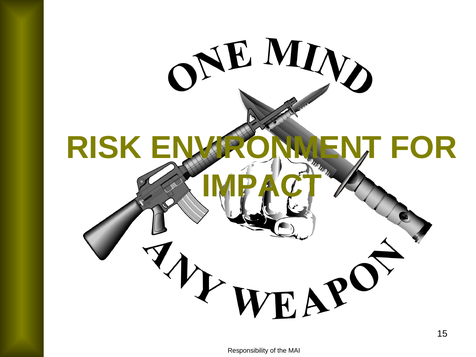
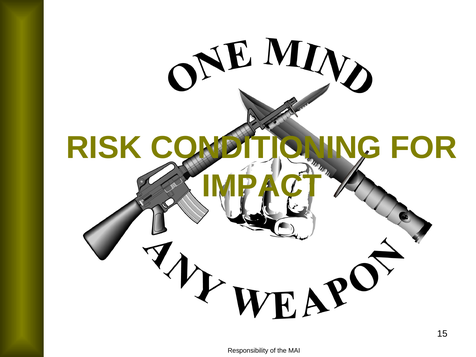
ENVIRONMENT: ENVIRONMENT -> CONDITIONING (266, 148)
